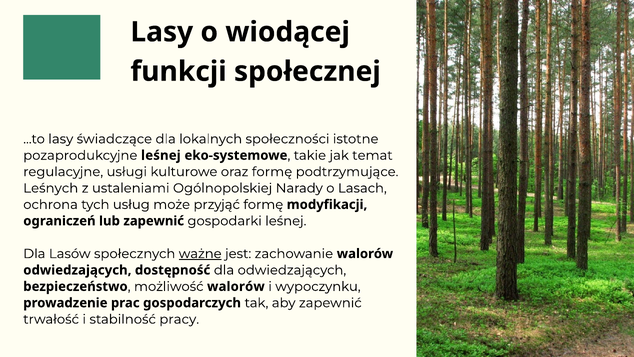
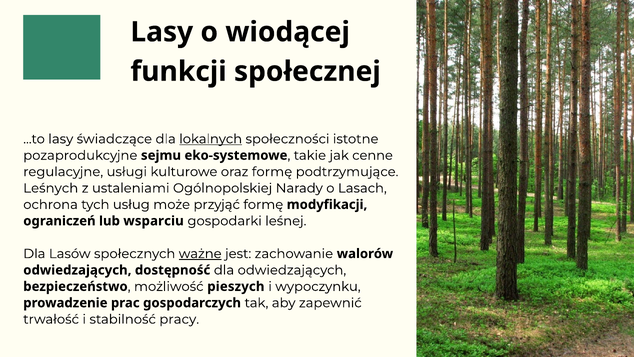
lokalnych underline: none -> present (211, 139)
pozaprodukcyjne leśnej: leśnej -> sejmu (161, 155)
temat: temat -> cenne (373, 155)
lub zapewnić: zapewnić -> wsparciu (154, 221)
możliwość walorów: walorów -> pieszych (236, 286)
